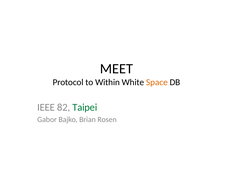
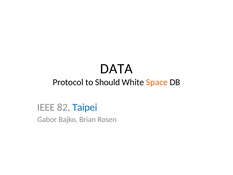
MEET: MEET -> DATA (116, 69)
Within: Within -> Should (108, 82)
Taipei colour: green -> blue (85, 107)
